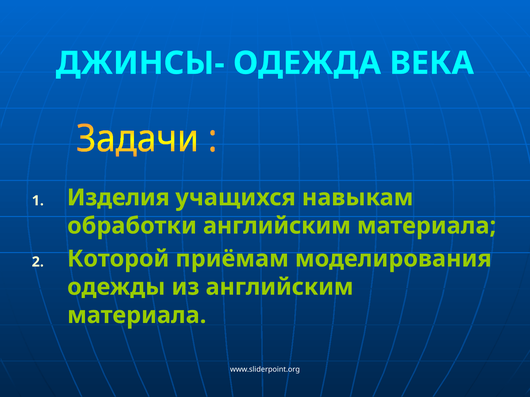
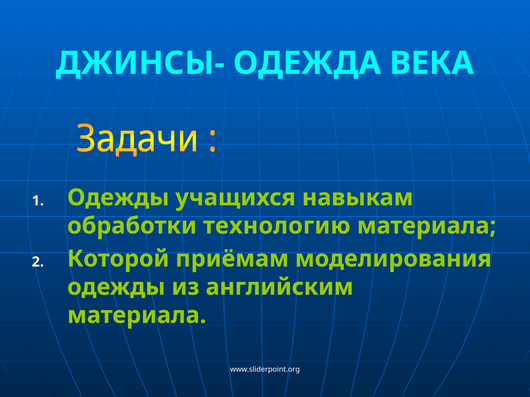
Изделия: Изделия -> Одежды (118, 198)
обработки английским: английским -> технологию (277, 226)
